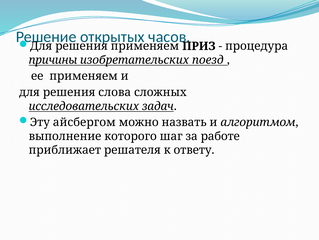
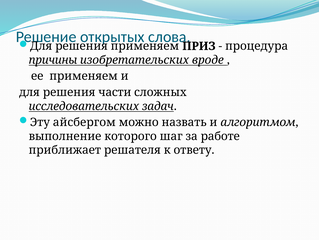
часов: часов -> слова (169, 37)
поезд: поезд -> вроде (208, 60)
слова: слова -> части (115, 92)
